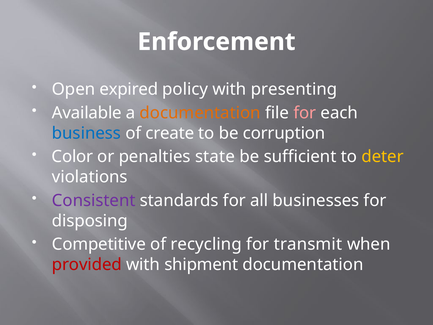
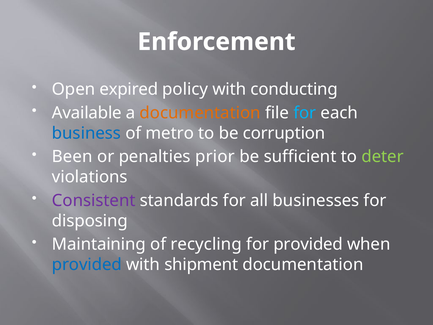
presenting: presenting -> conducting (294, 89)
for colour: pink -> light blue (305, 113)
create: create -> metro (170, 133)
Color: Color -> Been (72, 157)
state: state -> prior (215, 157)
deter colour: yellow -> light green (383, 157)
Competitive: Competitive -> Maintaining (99, 244)
for transmit: transmit -> provided (308, 244)
provided colour: red -> blue (87, 264)
